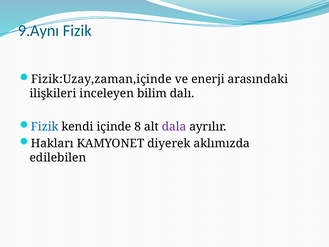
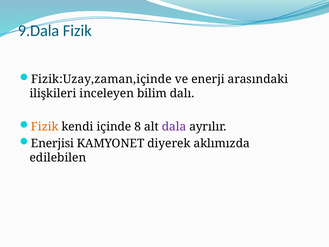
9.Aynı: 9.Aynı -> 9.Dala (39, 31)
Fizik colour: blue -> orange (45, 127)
Hakları: Hakları -> Enerjisi (52, 143)
